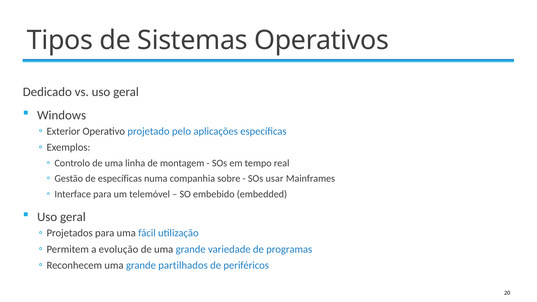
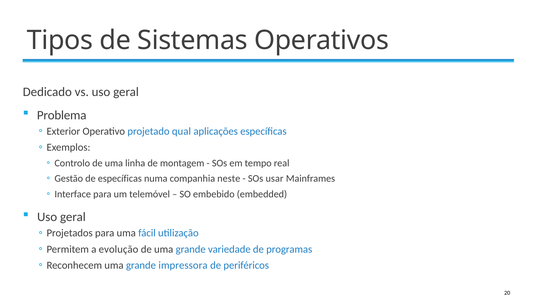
Windows: Windows -> Problema (62, 115)
pelo: pelo -> qual (181, 131)
sobre: sobre -> neste (229, 179)
partilhados: partilhados -> impressora (183, 265)
